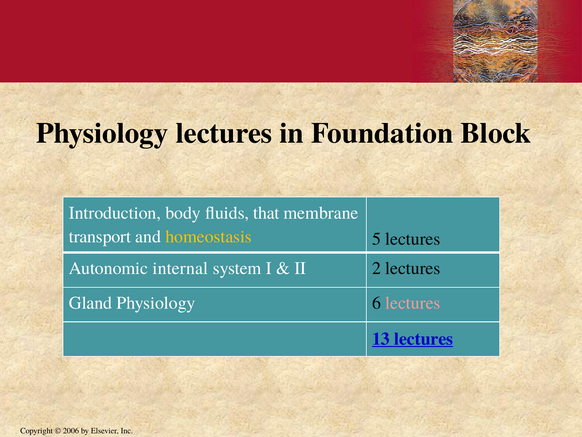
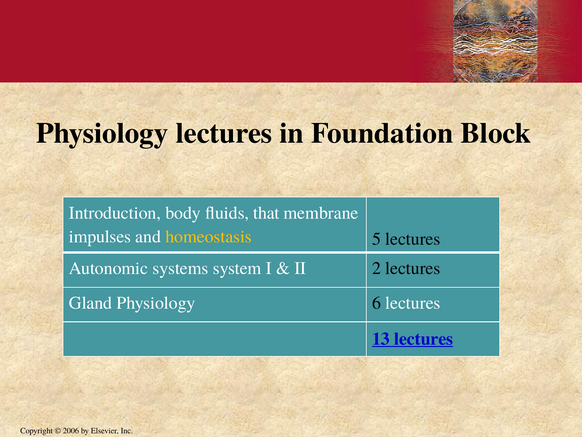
transport: transport -> impulses (100, 236)
internal: internal -> systems (180, 268)
lectures colour: pink -> white (413, 303)
